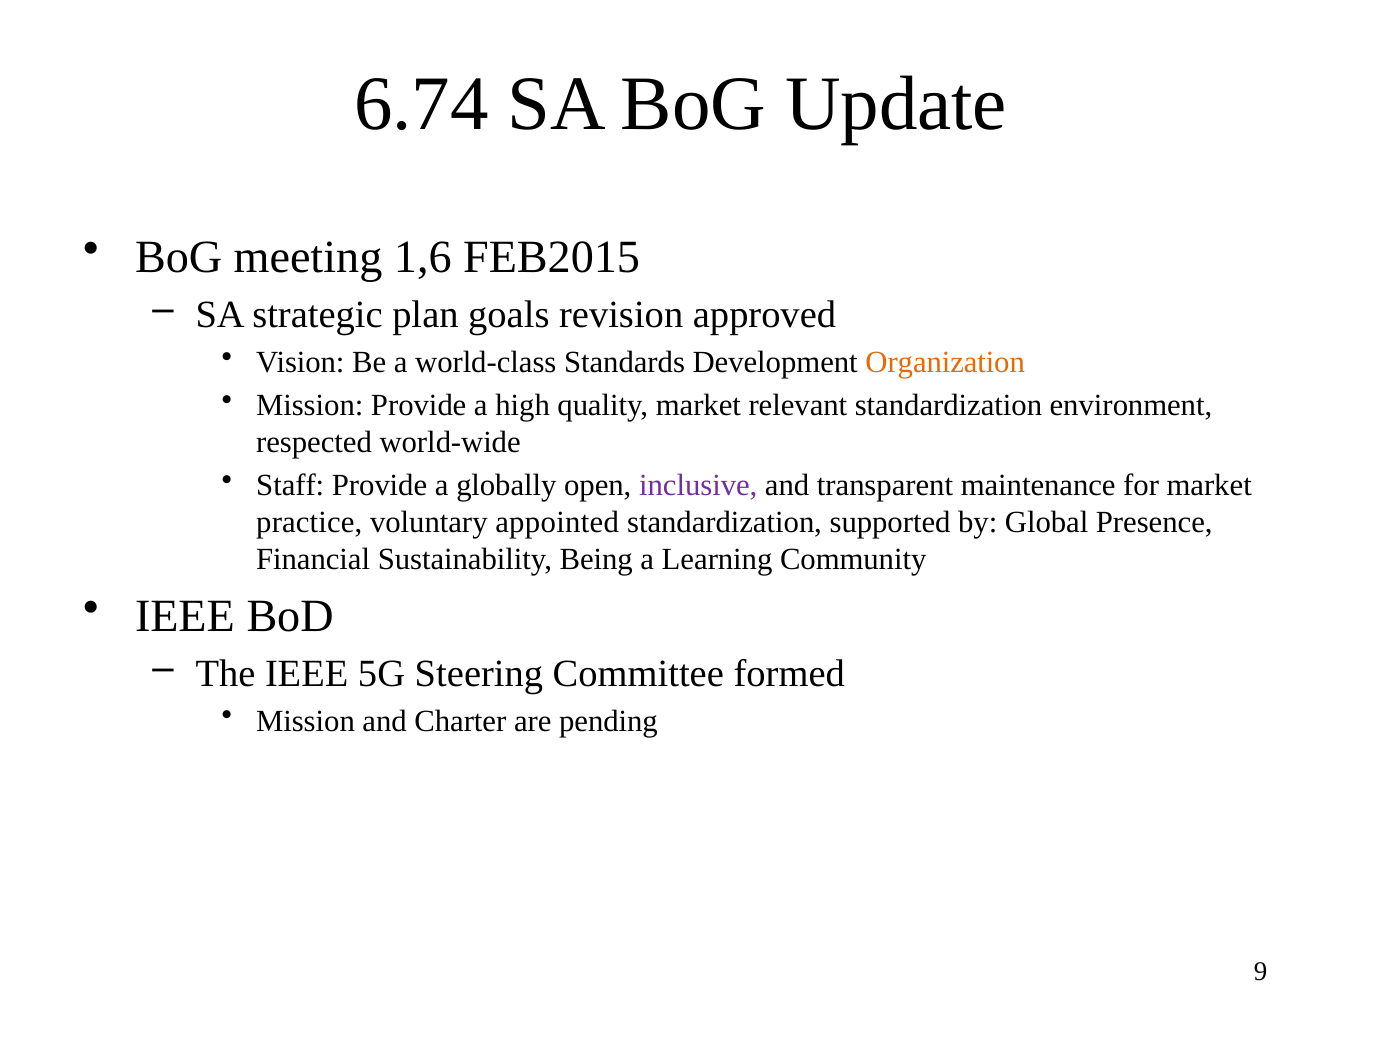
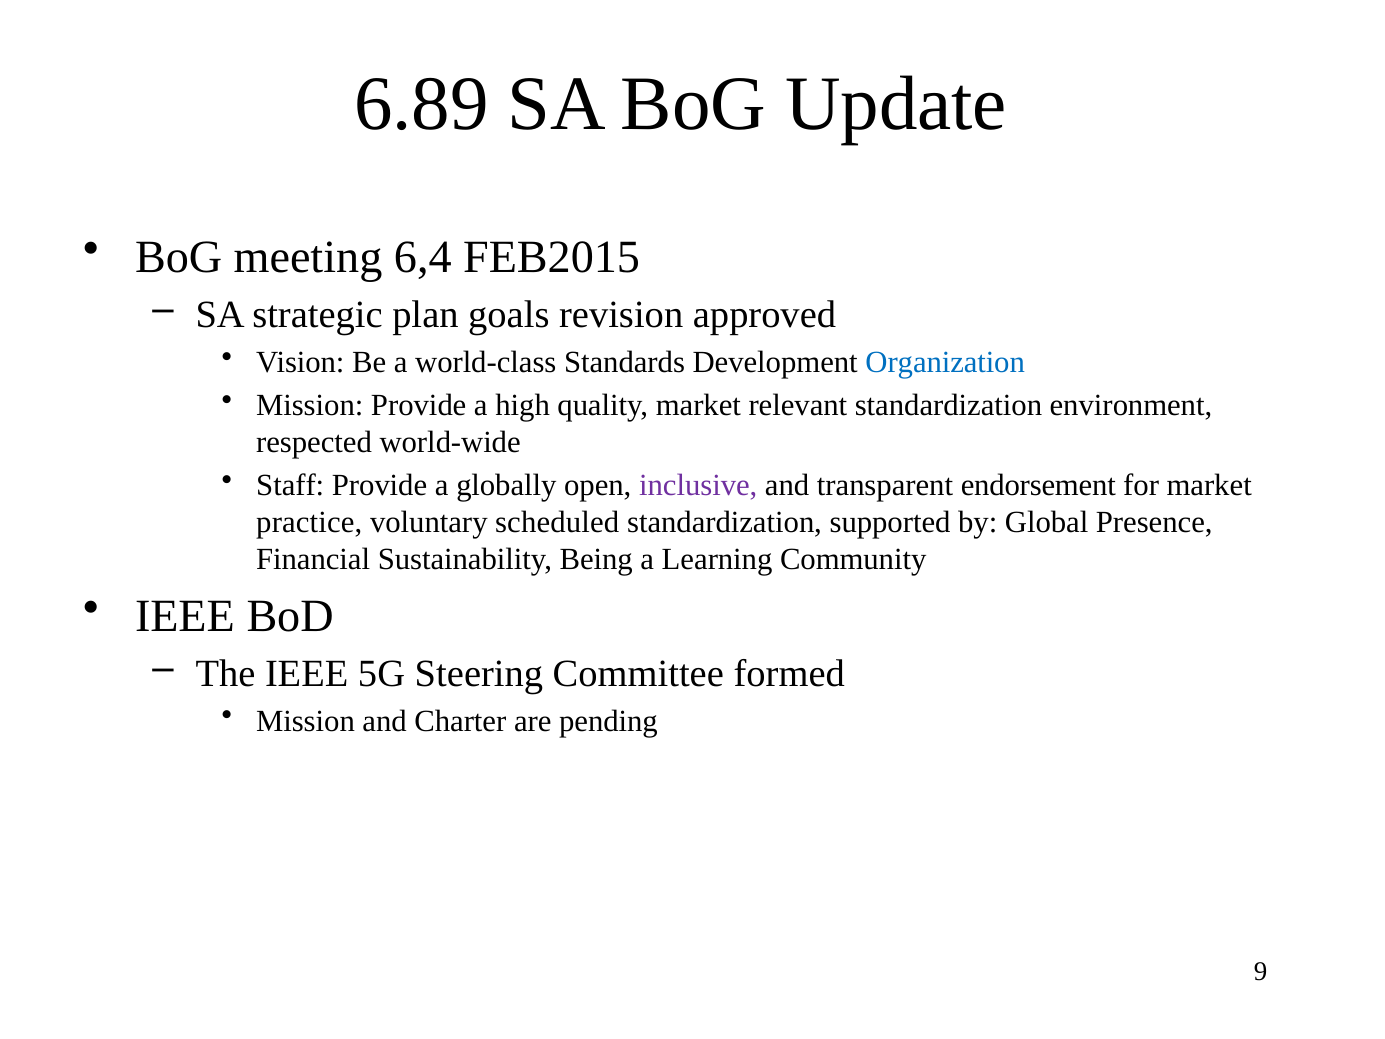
6.74: 6.74 -> 6.89 (421, 105)
1,6: 1,6 -> 6,4 (423, 257)
Organization colour: orange -> blue (945, 362)
maintenance: maintenance -> endorsement (1038, 485)
appointed: appointed -> scheduled (557, 522)
